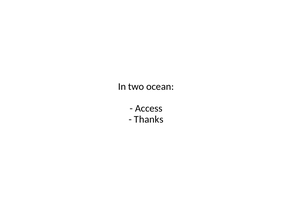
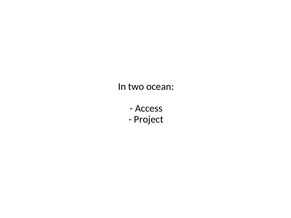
Thanks: Thanks -> Project (149, 119)
